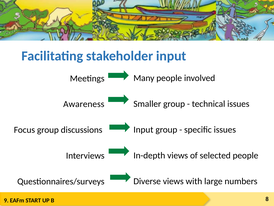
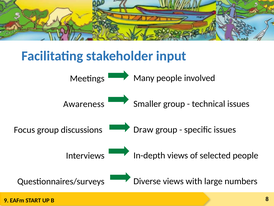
Input: Input -> Draw (143, 129)
